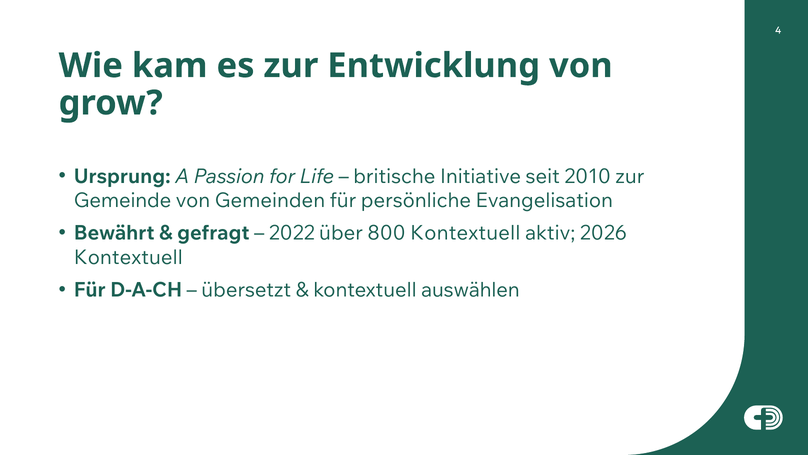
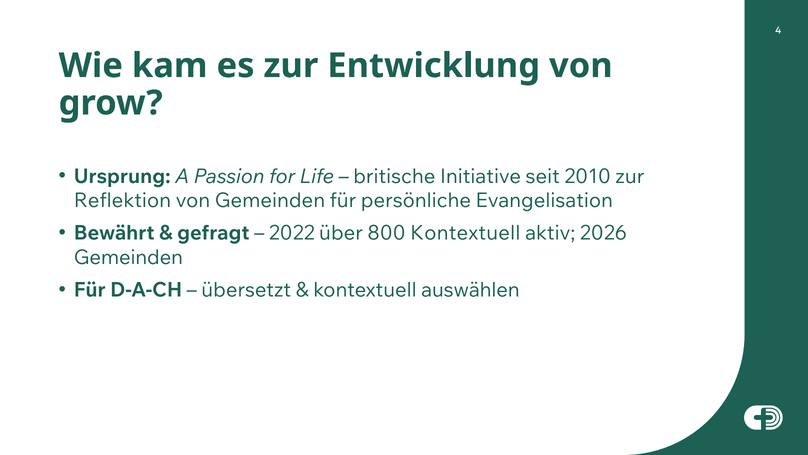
Gemeinde: Gemeinde -> Reflektion (122, 200)
Kontextuell: Kontextuell -> Gemeinden (128, 257)
